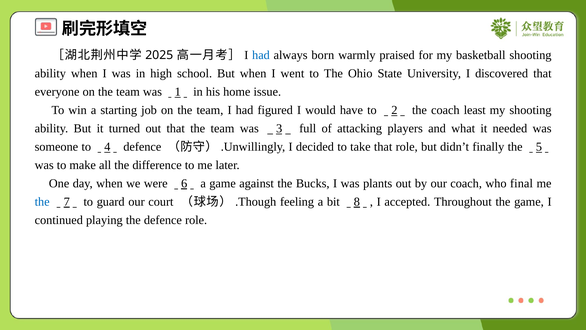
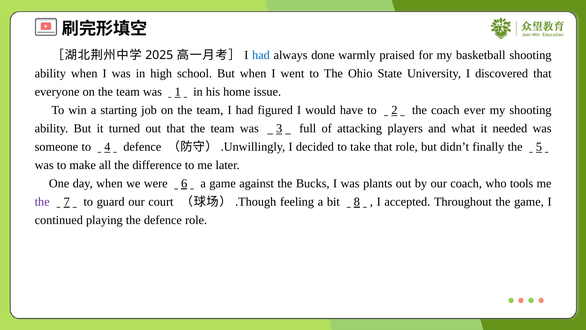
born: born -> done (323, 55)
least: least -> ever (475, 110)
final: final -> tools (522, 183)
the colour: blue -> purple (42, 202)
